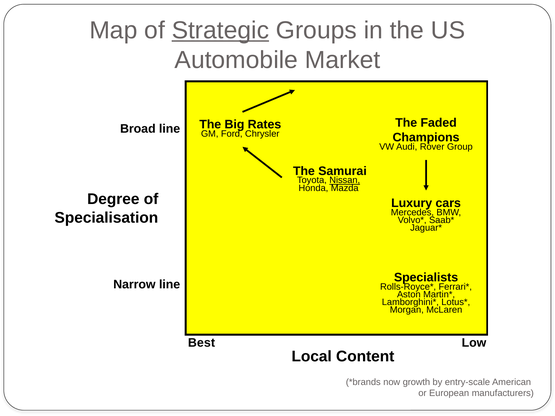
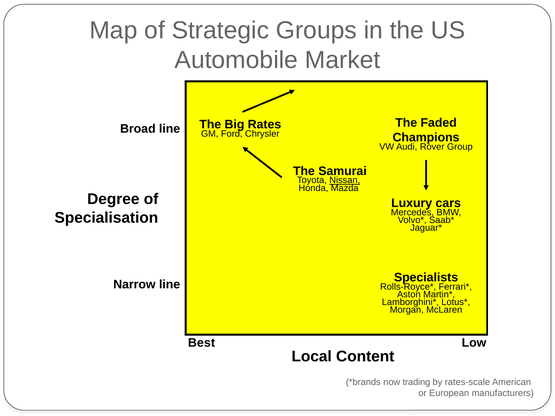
Strategic underline: present -> none (220, 30)
growth: growth -> trading (416, 382)
entry-scale: entry-scale -> rates-scale (467, 382)
